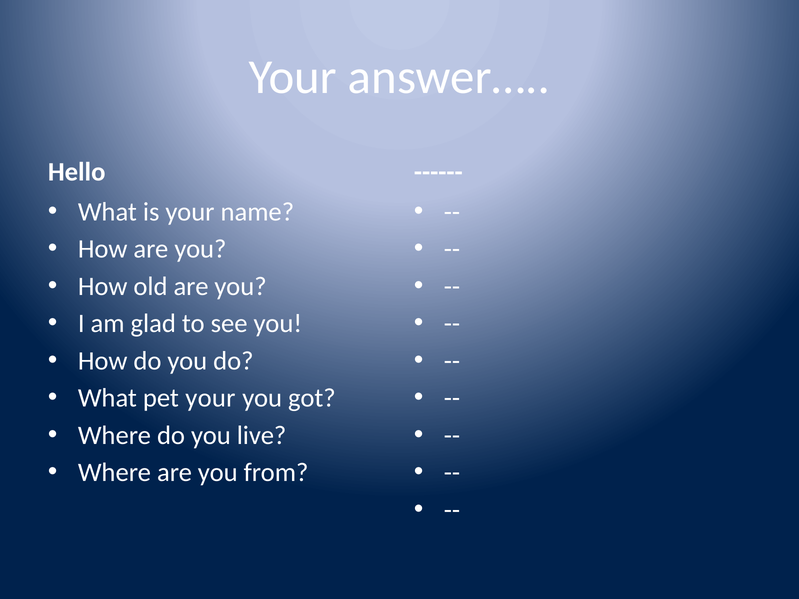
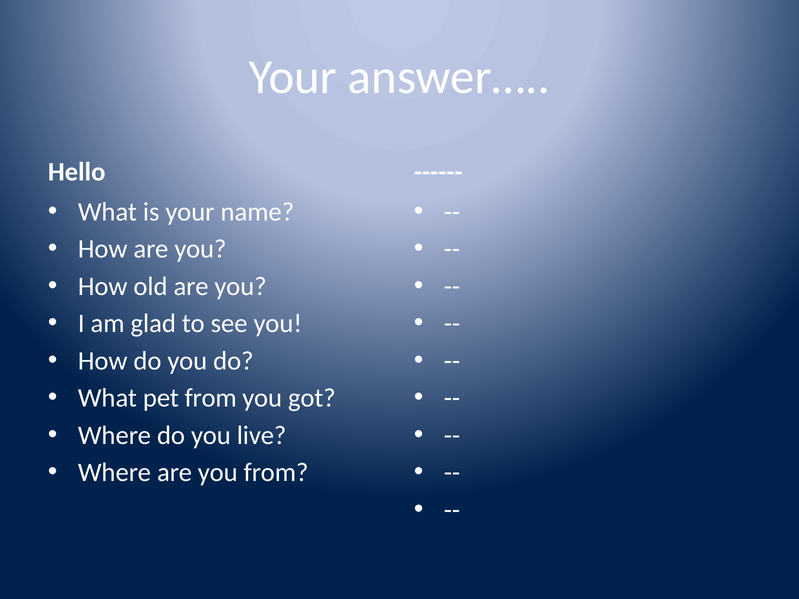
pet your: your -> from (211, 398)
